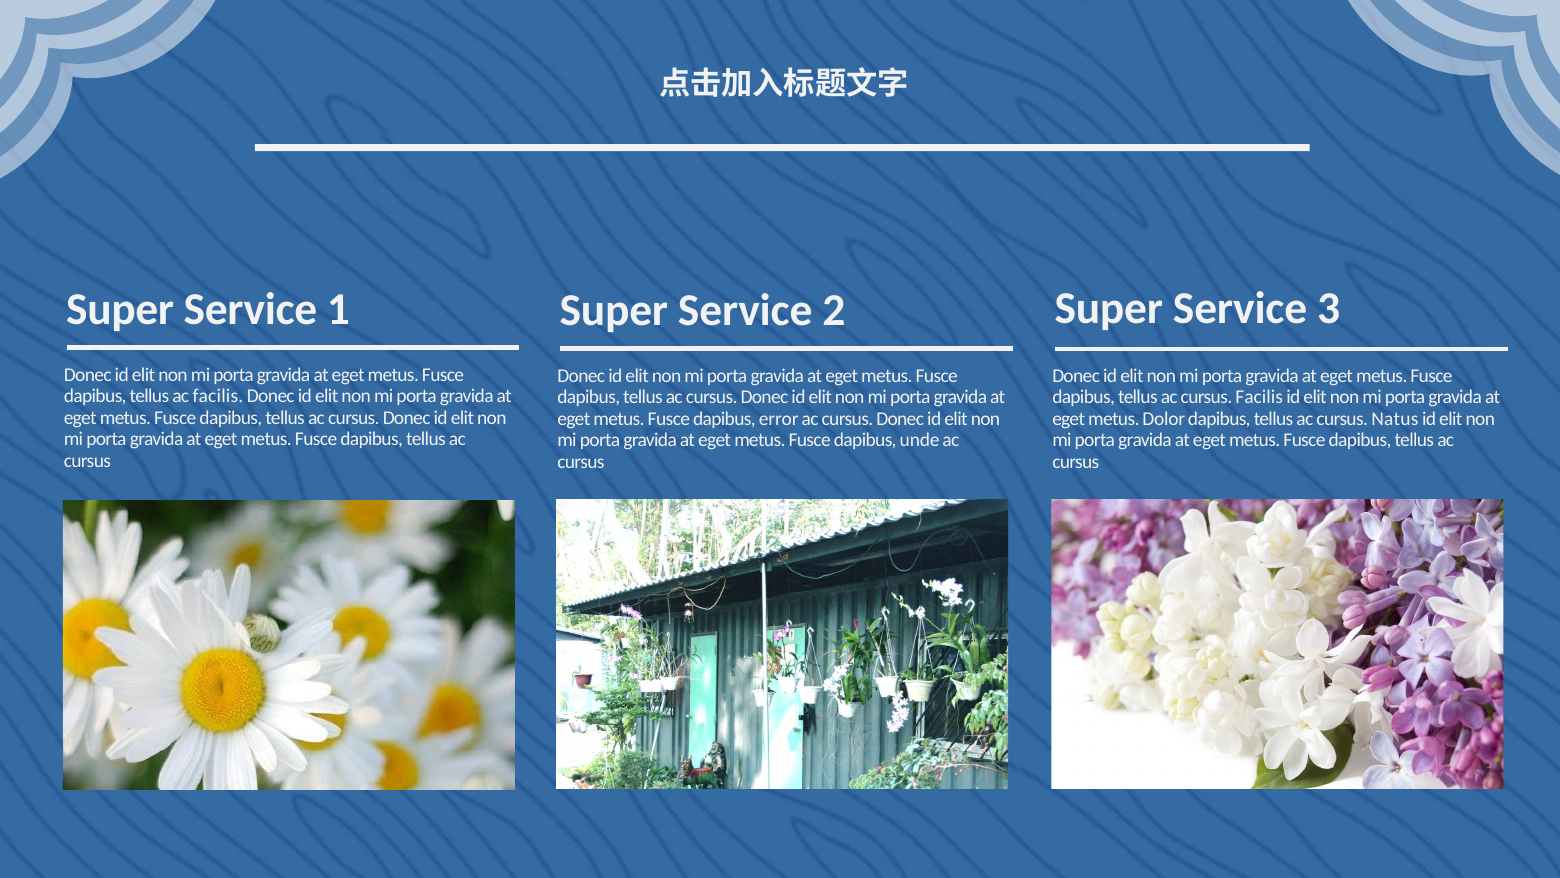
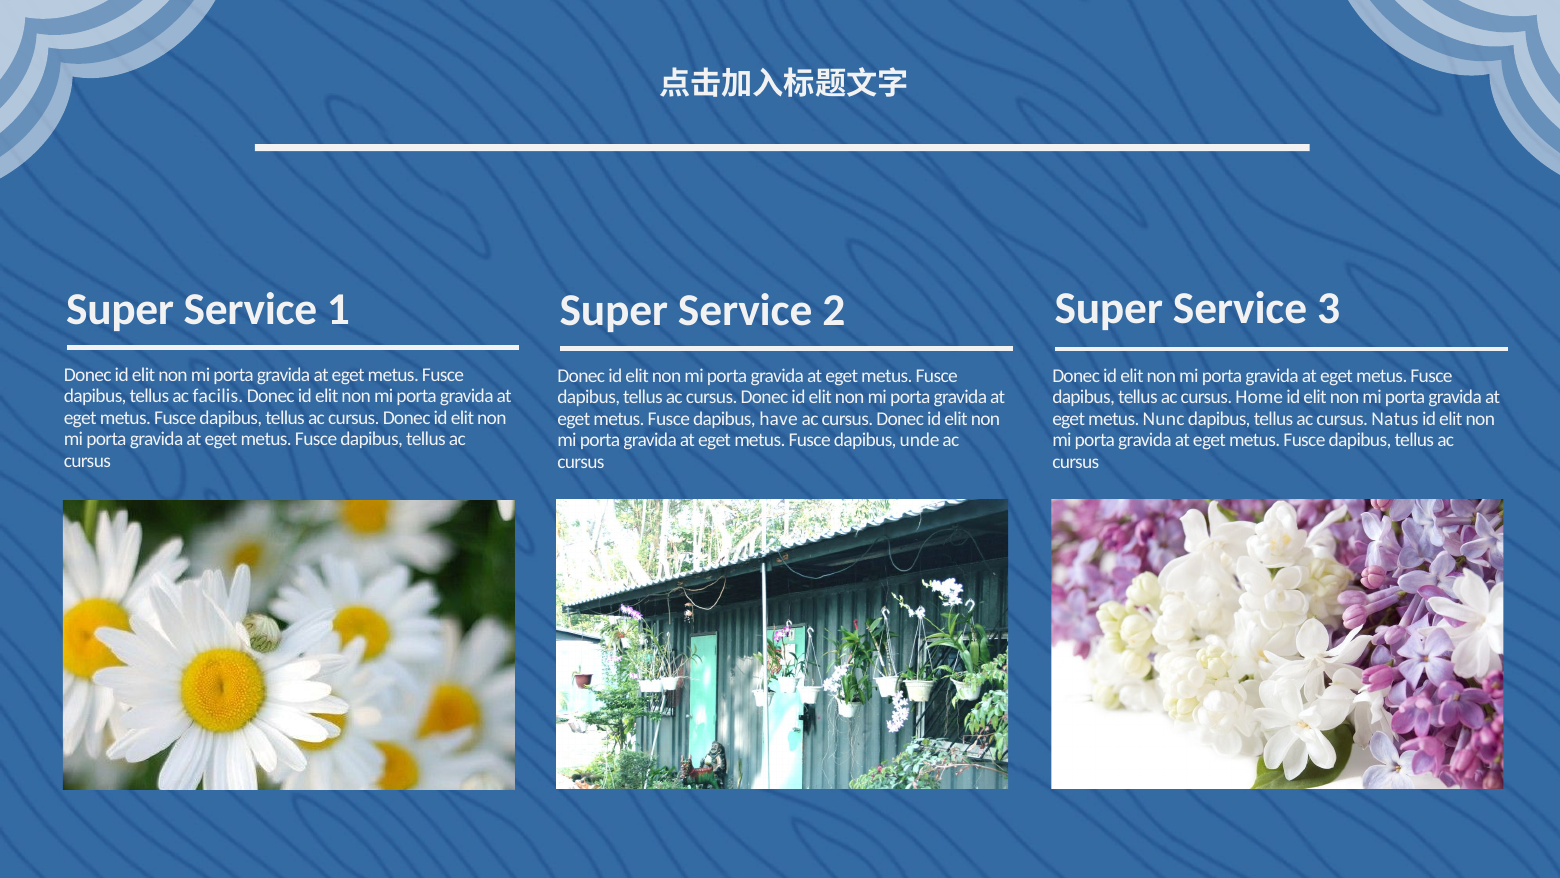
cursus Facilis: Facilis -> Home (1259, 397)
error: error -> have (779, 419)
Dolor: Dolor -> Nunc (1164, 419)
